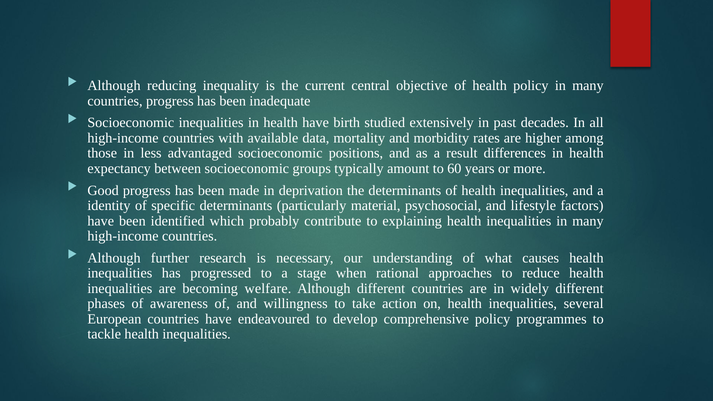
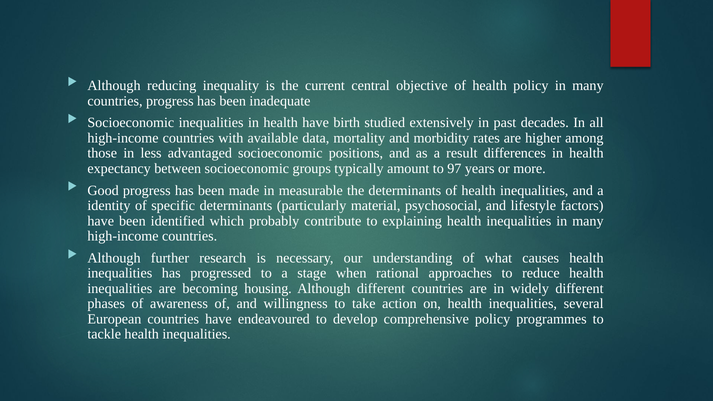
60: 60 -> 97 (454, 169)
deprivation: deprivation -> measurable (311, 190)
welfare: welfare -> housing (268, 289)
